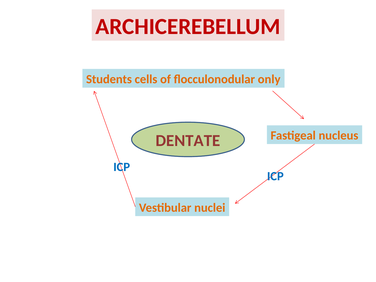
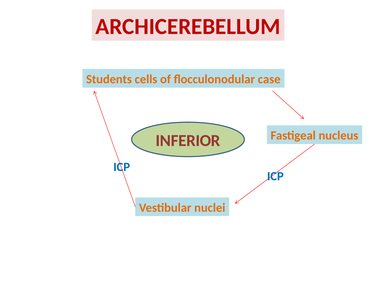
only: only -> case (269, 79)
DENTATE: DENTATE -> INFERIOR (188, 141)
